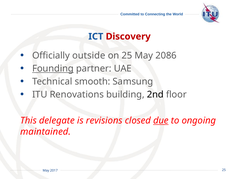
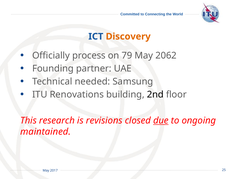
Discovery colour: red -> orange (128, 37)
outside: outside -> process (89, 56)
on 25: 25 -> 79 (127, 56)
2086: 2086 -> 2062 (166, 56)
Founding underline: present -> none (53, 69)
smooth: smooth -> needed (92, 82)
delegate: delegate -> research (57, 121)
